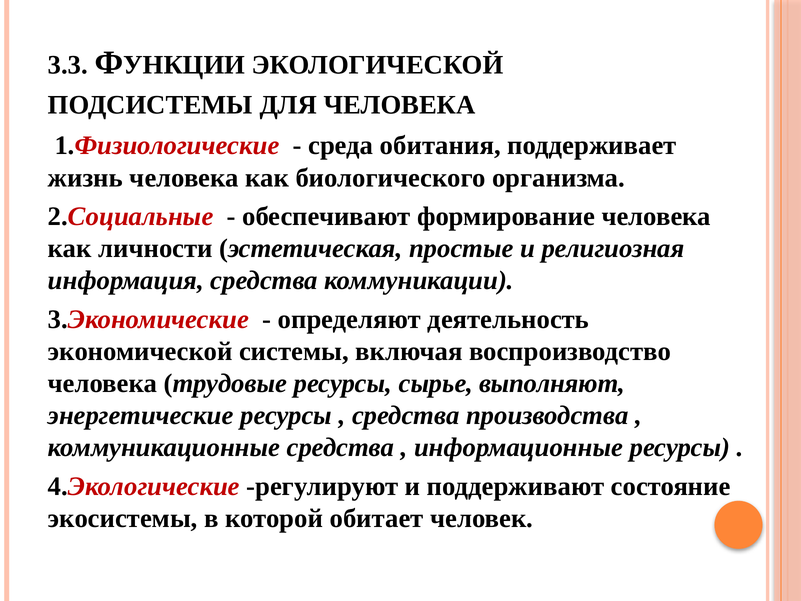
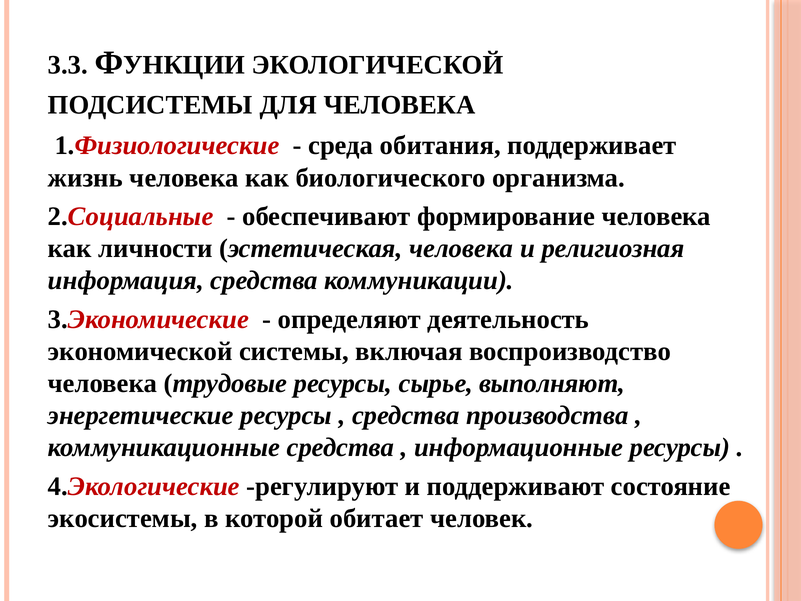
эстетическая простые: простые -> человека (461, 248)
